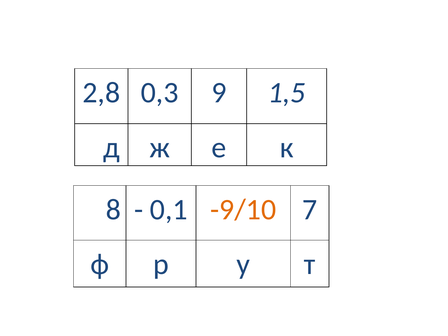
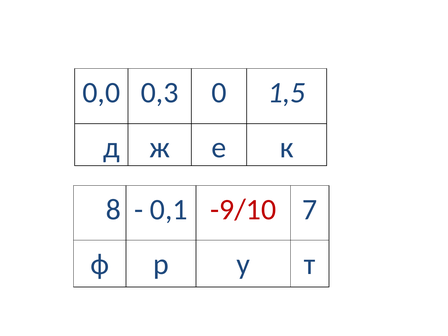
2,8: 2,8 -> 0,0 (101, 92)
9: 9 -> 0 (219, 92)
-9/10 colour: orange -> red (243, 210)
